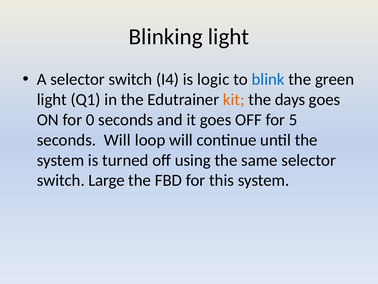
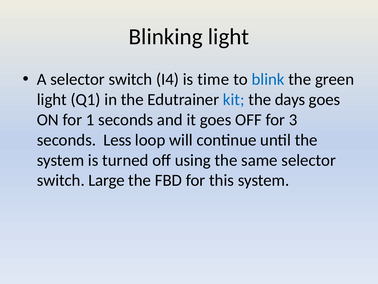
logic: logic -> time (213, 79)
kit colour: orange -> blue (234, 99)
0: 0 -> 1 (90, 120)
5: 5 -> 3 (293, 120)
seconds Will: Will -> Less (117, 140)
